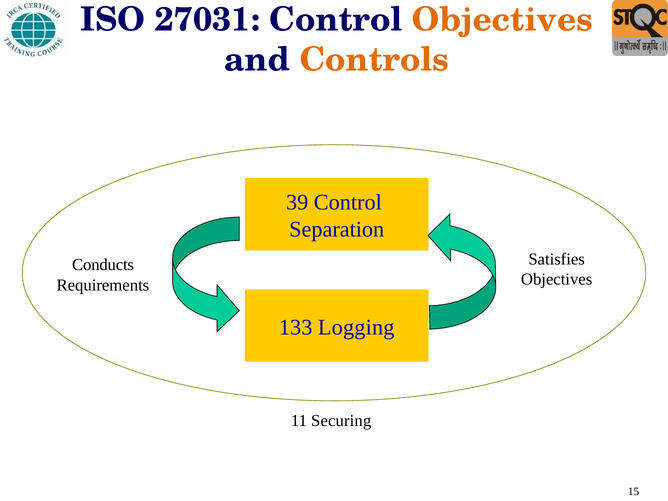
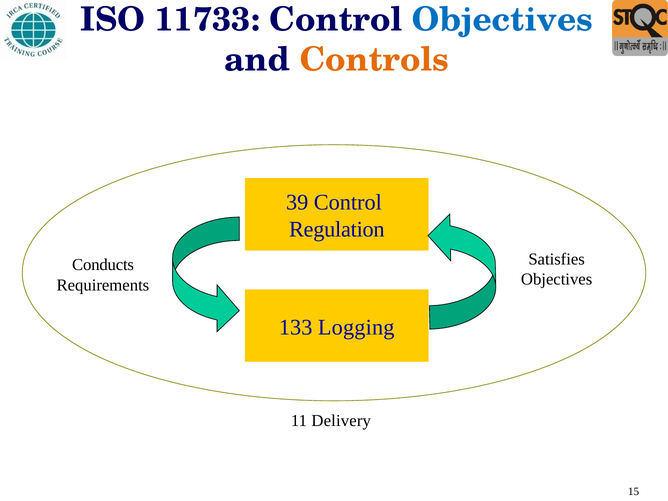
27031: 27031 -> 11733 (207, 20)
Objectives colour: orange -> blue (502, 20)
Separation: Separation -> Regulation (337, 229)
Securing: Securing -> Delivery (341, 421)
